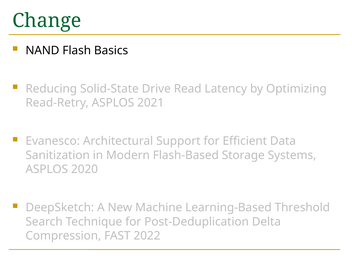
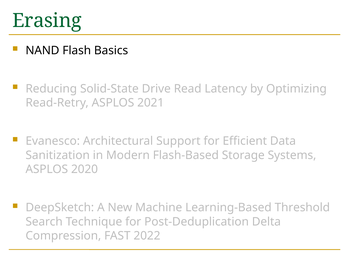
Change: Change -> Erasing (47, 21)
